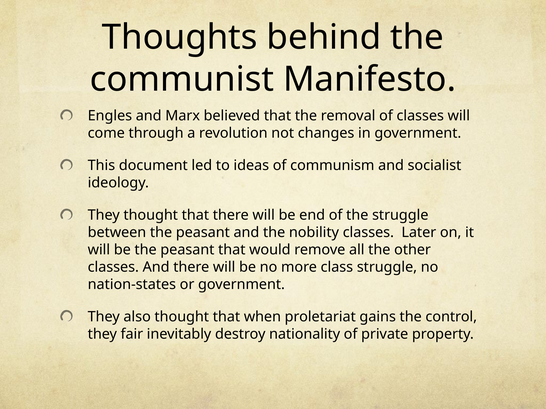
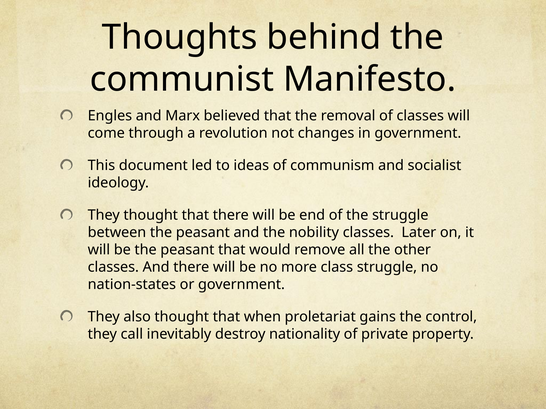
fair: fair -> call (132, 334)
